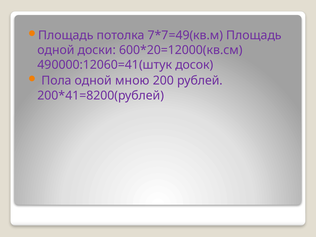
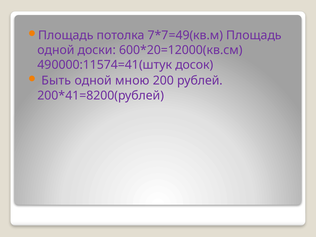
490000:12060=41(штук: 490000:12060=41(штук -> 490000:11574=41(штук (105, 65)
Пола: Пола -> Быть (56, 81)
